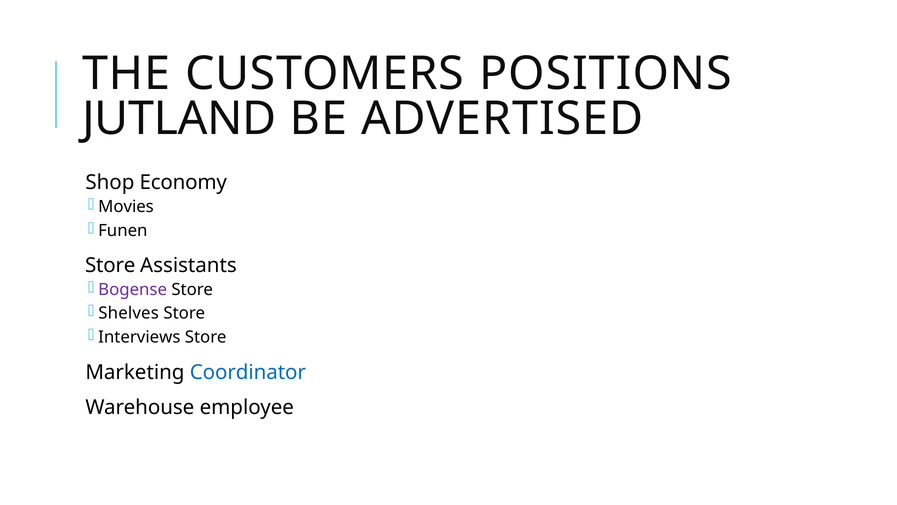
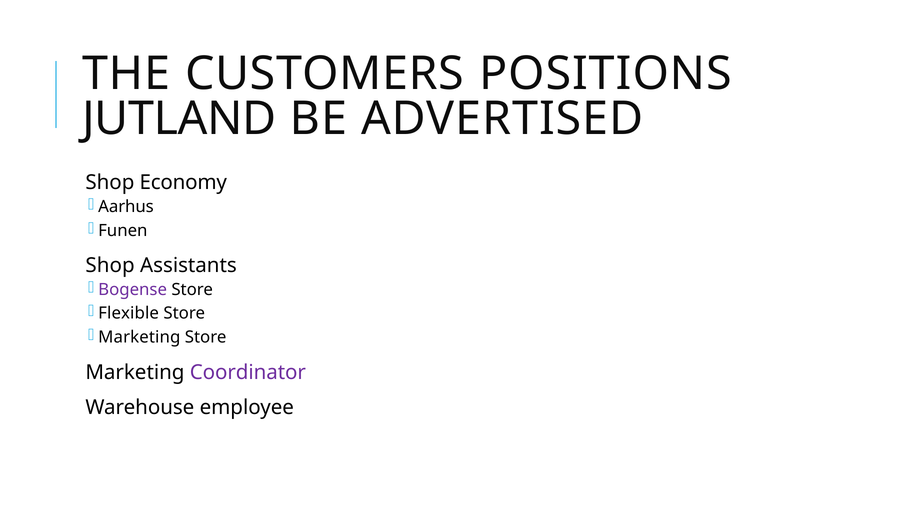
Movies: Movies -> Aarhus (126, 206)
Store: Store -> Shop (110, 265)
Shelves: Shelves -> Flexible (129, 313)
Interviews: Interviews -> Marketing (139, 337)
Coordinator colour: blue -> purple (248, 372)
